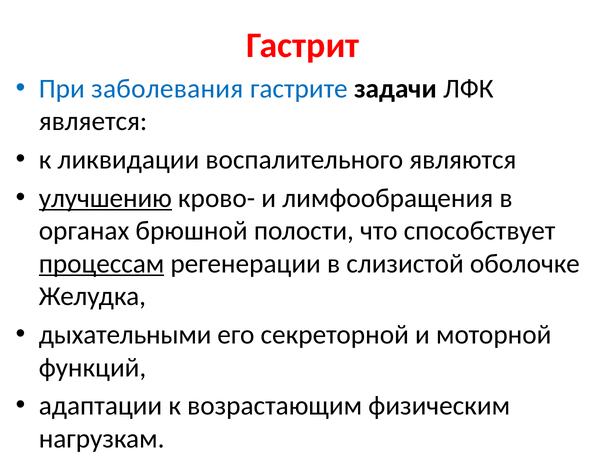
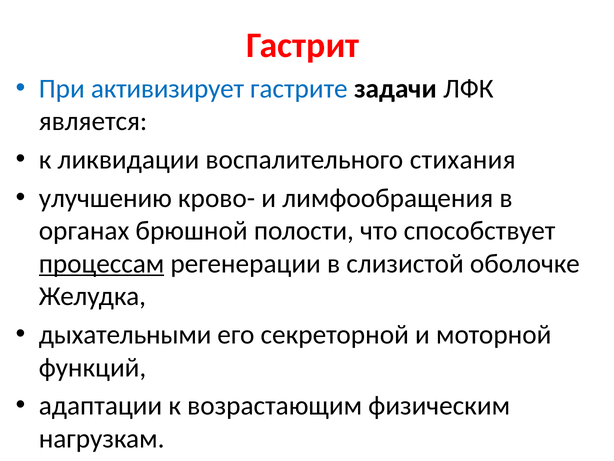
заболевания: заболевания -> активизирует (168, 89)
являются: являются -> стихания (463, 160)
улучшению underline: present -> none (105, 198)
